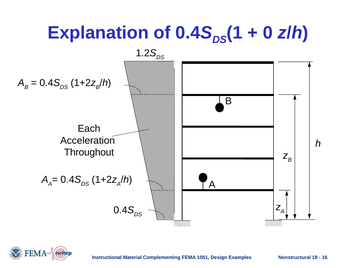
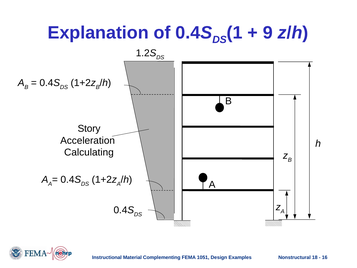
0: 0 -> 9 (268, 33)
Each: Each -> Story (89, 128)
Throughout: Throughout -> Calculating (89, 152)
